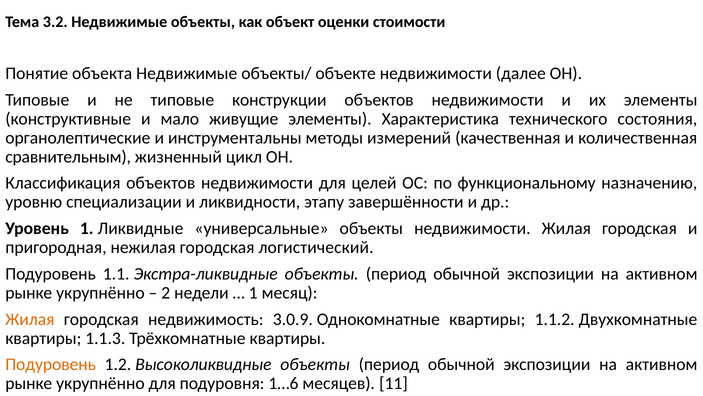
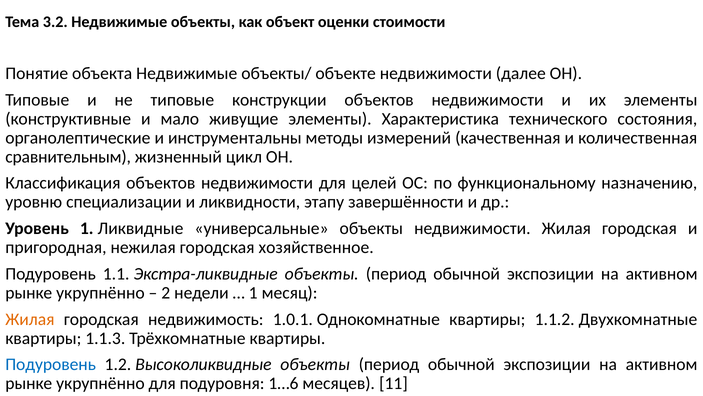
логистический: логистический -> хозяйственное (316, 247)
3.0.9: 3.0.9 -> 1.0.1 (293, 319)
Подуровень colour: orange -> blue (51, 364)
